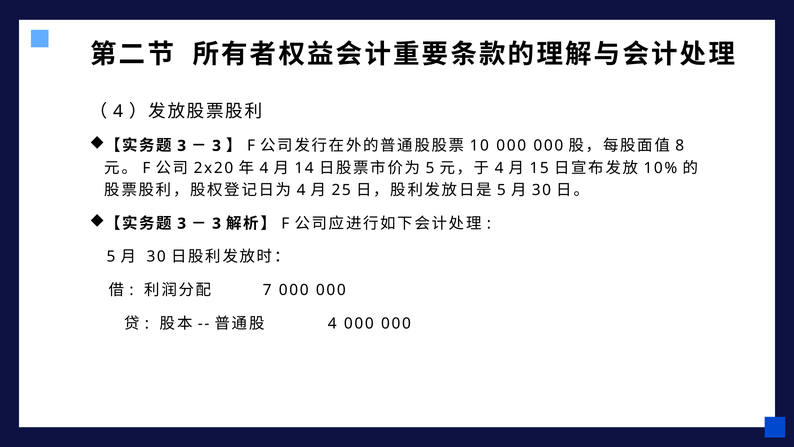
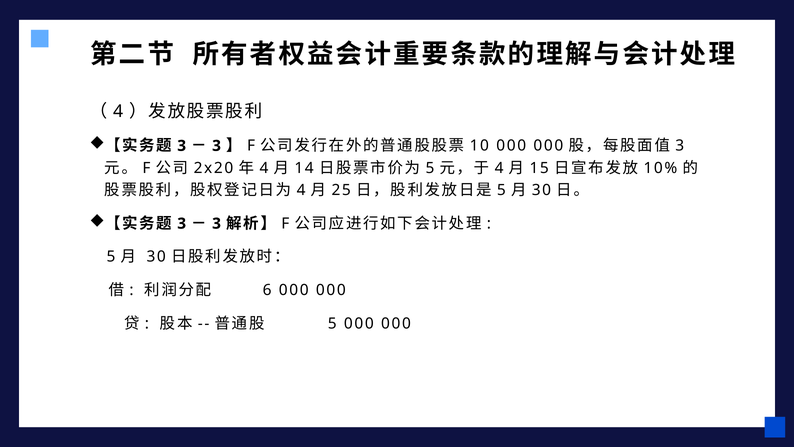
8: 8 -> 3 (680, 146)
7: 7 -> 6 (267, 290)
4: 4 -> 5 (332, 323)
